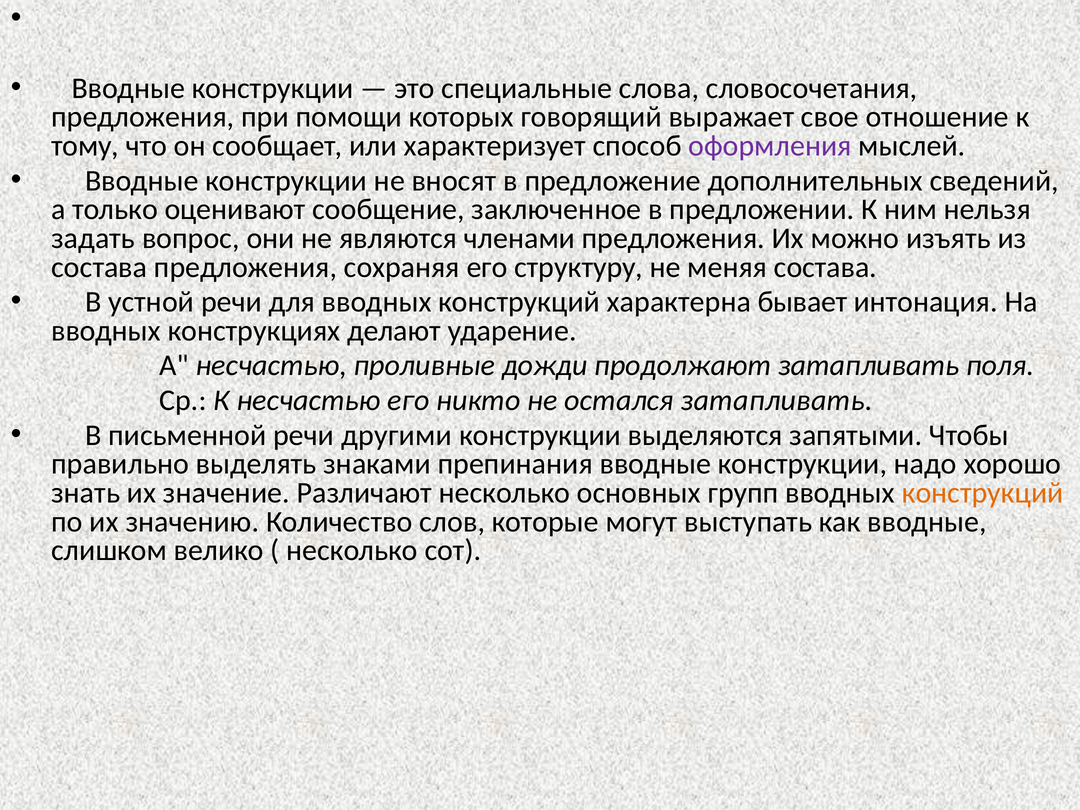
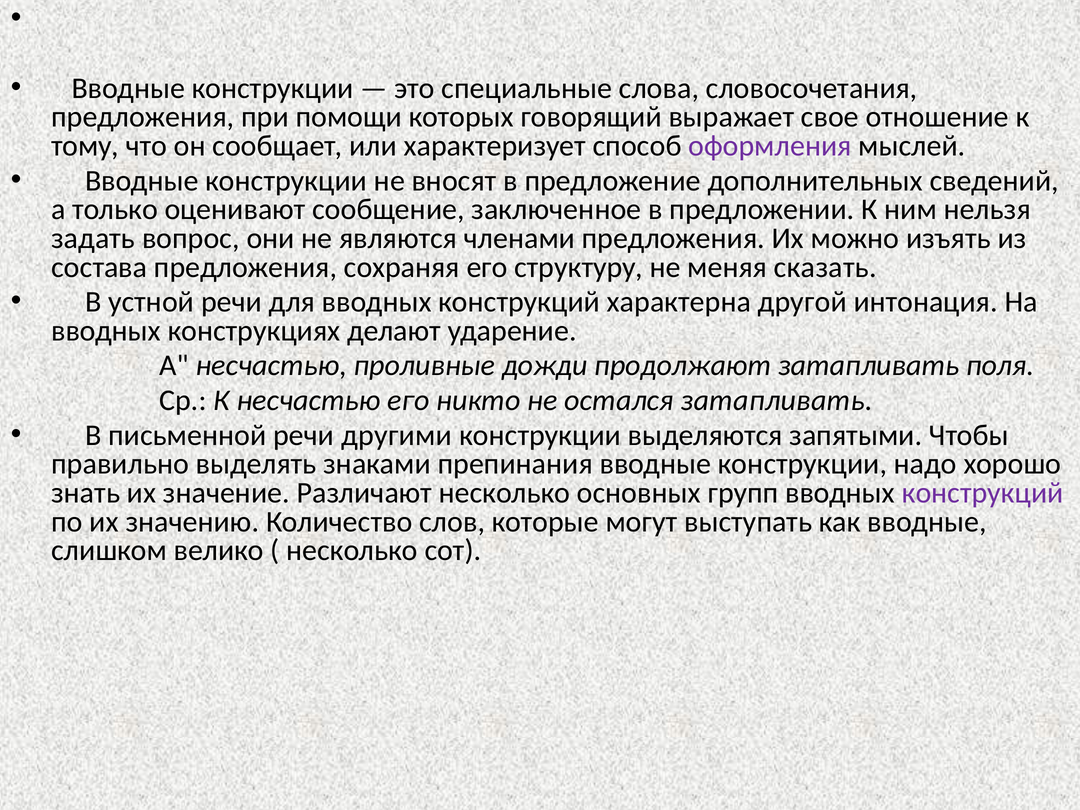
меняя состава: состава -> сказать (825, 267)
бывает: бывает -> другой (802, 302)
конструкций colour: orange -> purple (983, 493)
